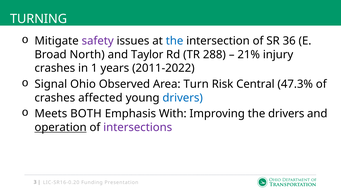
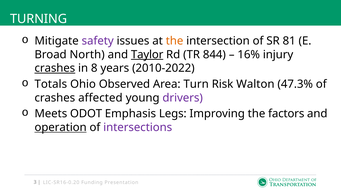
the colour: blue -> orange (175, 41)
36: 36 -> 81 (289, 41)
Taylor underline: none -> present (147, 54)
288: 288 -> 844 (214, 54)
21%: 21% -> 16% (249, 54)
crashes underline: none -> present (55, 68)
1: 1 -> 8 (94, 68)
2011-2022: 2011-2022 -> 2010-2022 (163, 68)
Signal: Signal -> Totals (51, 84)
Central: Central -> Walton (255, 84)
drivers colour: blue -> purple (183, 98)
BOTH: BOTH -> ODOT (86, 114)
With: With -> Legs (173, 114)
the drivers: drivers -> factors (286, 114)
